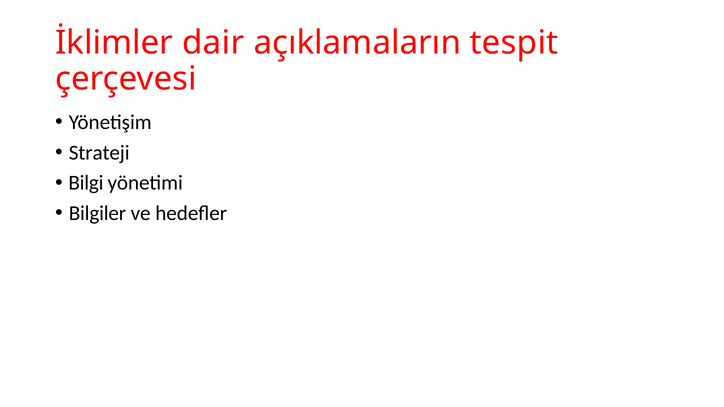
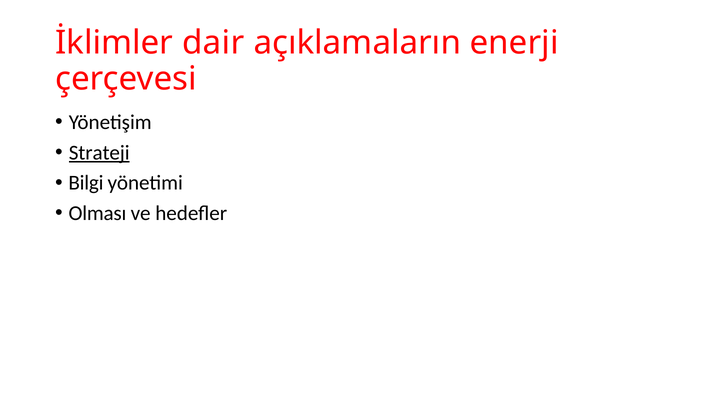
tespit: tespit -> enerji (514, 43)
Strateji underline: none -> present (99, 153)
Bilgiler: Bilgiler -> Olması (97, 213)
